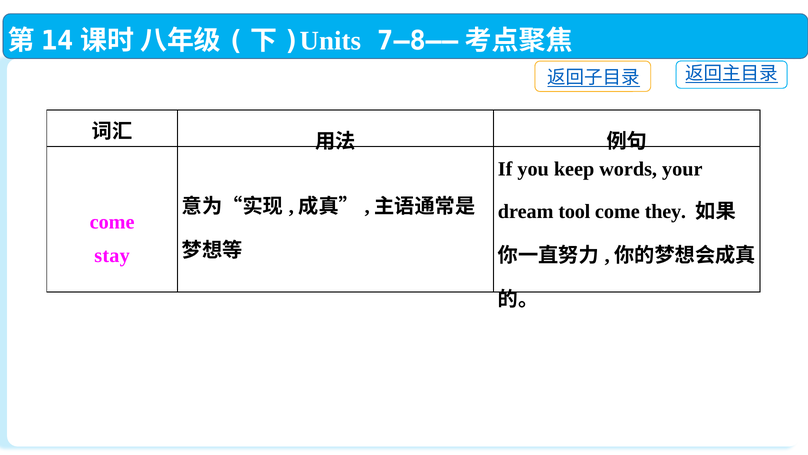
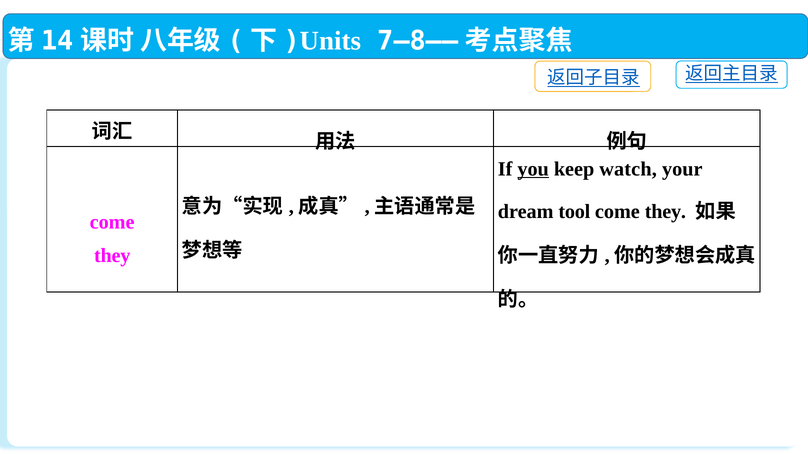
you underline: none -> present (533, 169)
words: words -> watch (628, 169)
stay: stay -> they (112, 255)
